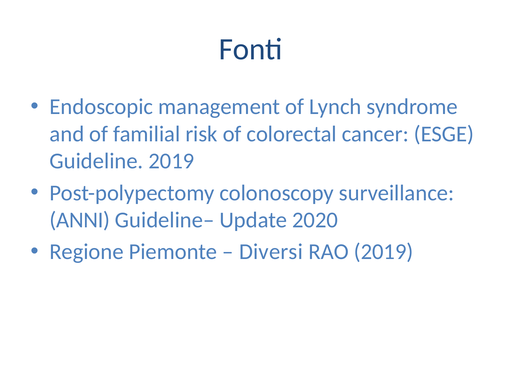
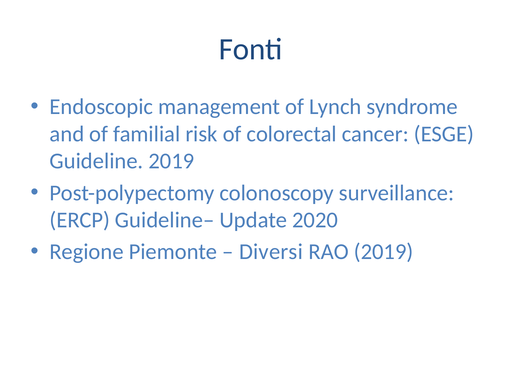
ANNI: ANNI -> ERCP (80, 220)
